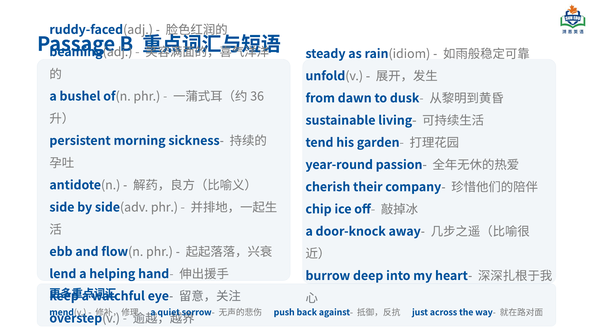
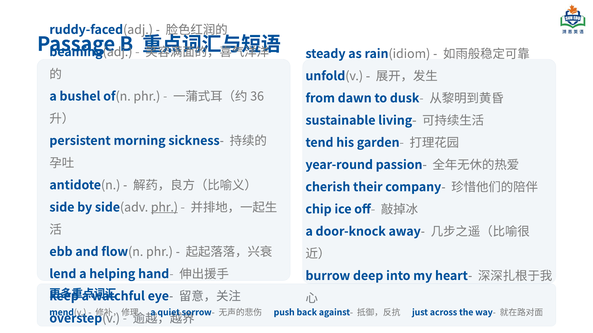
phr underline: none -> present (164, 208)
